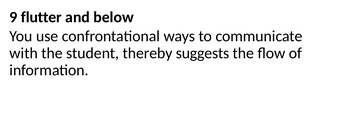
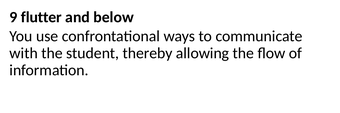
suggests: suggests -> allowing (203, 53)
